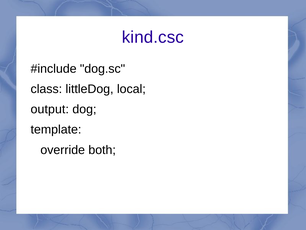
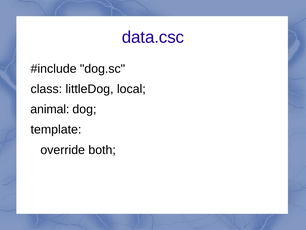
kind.csc: kind.csc -> data.csc (153, 37)
output: output -> animal (50, 109)
